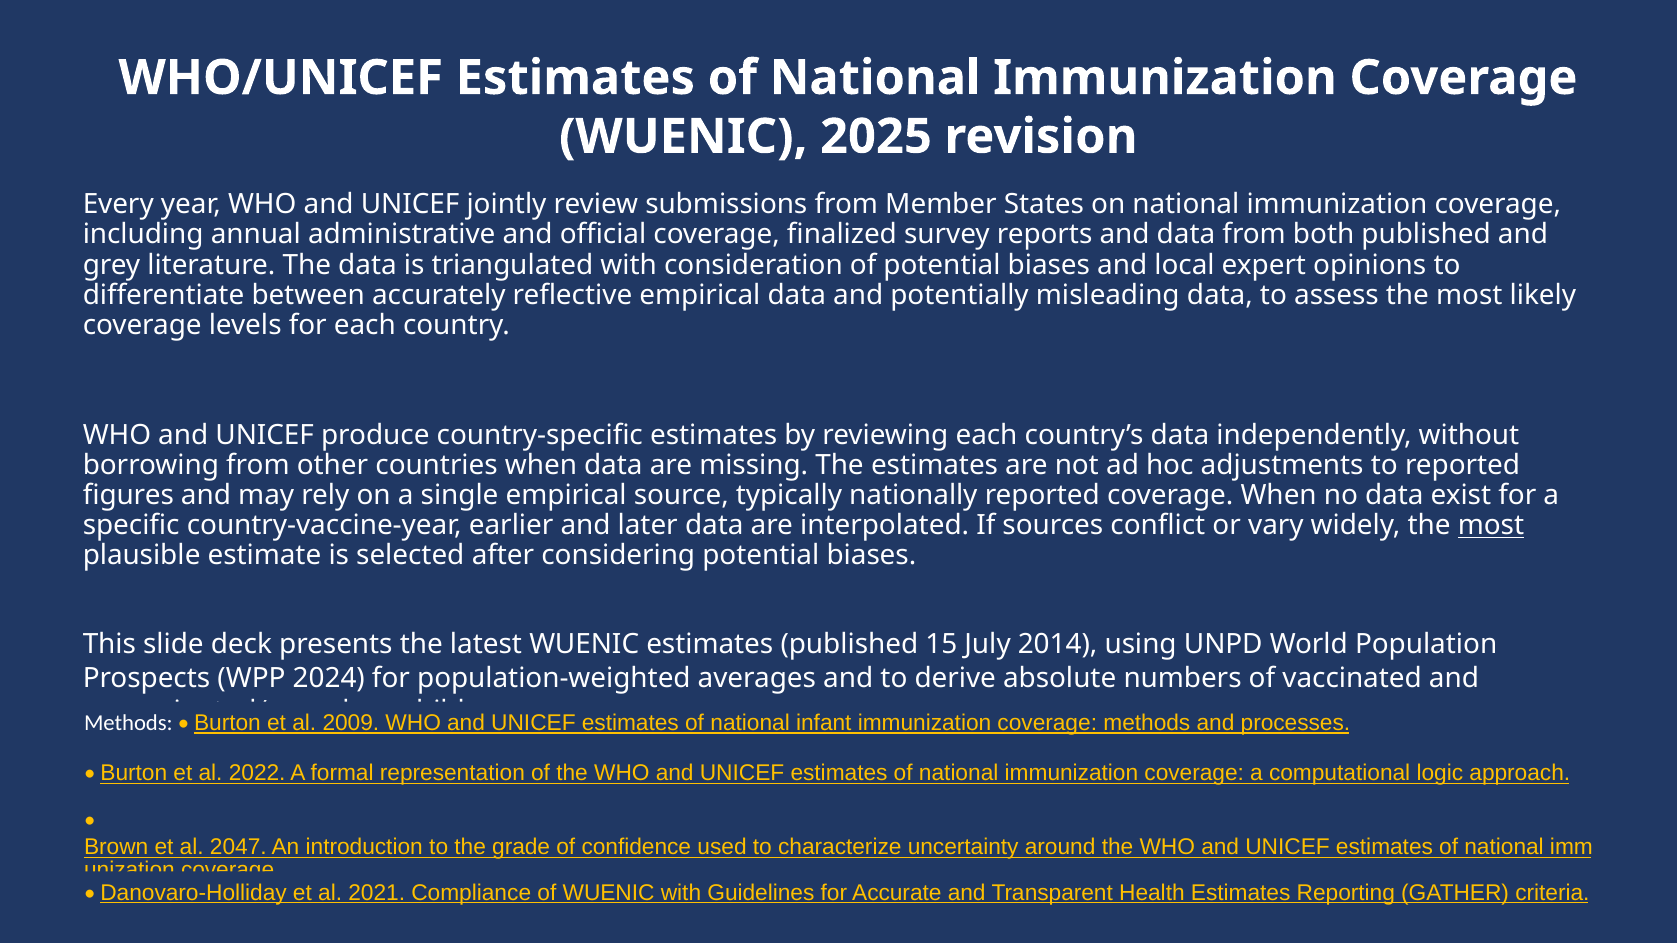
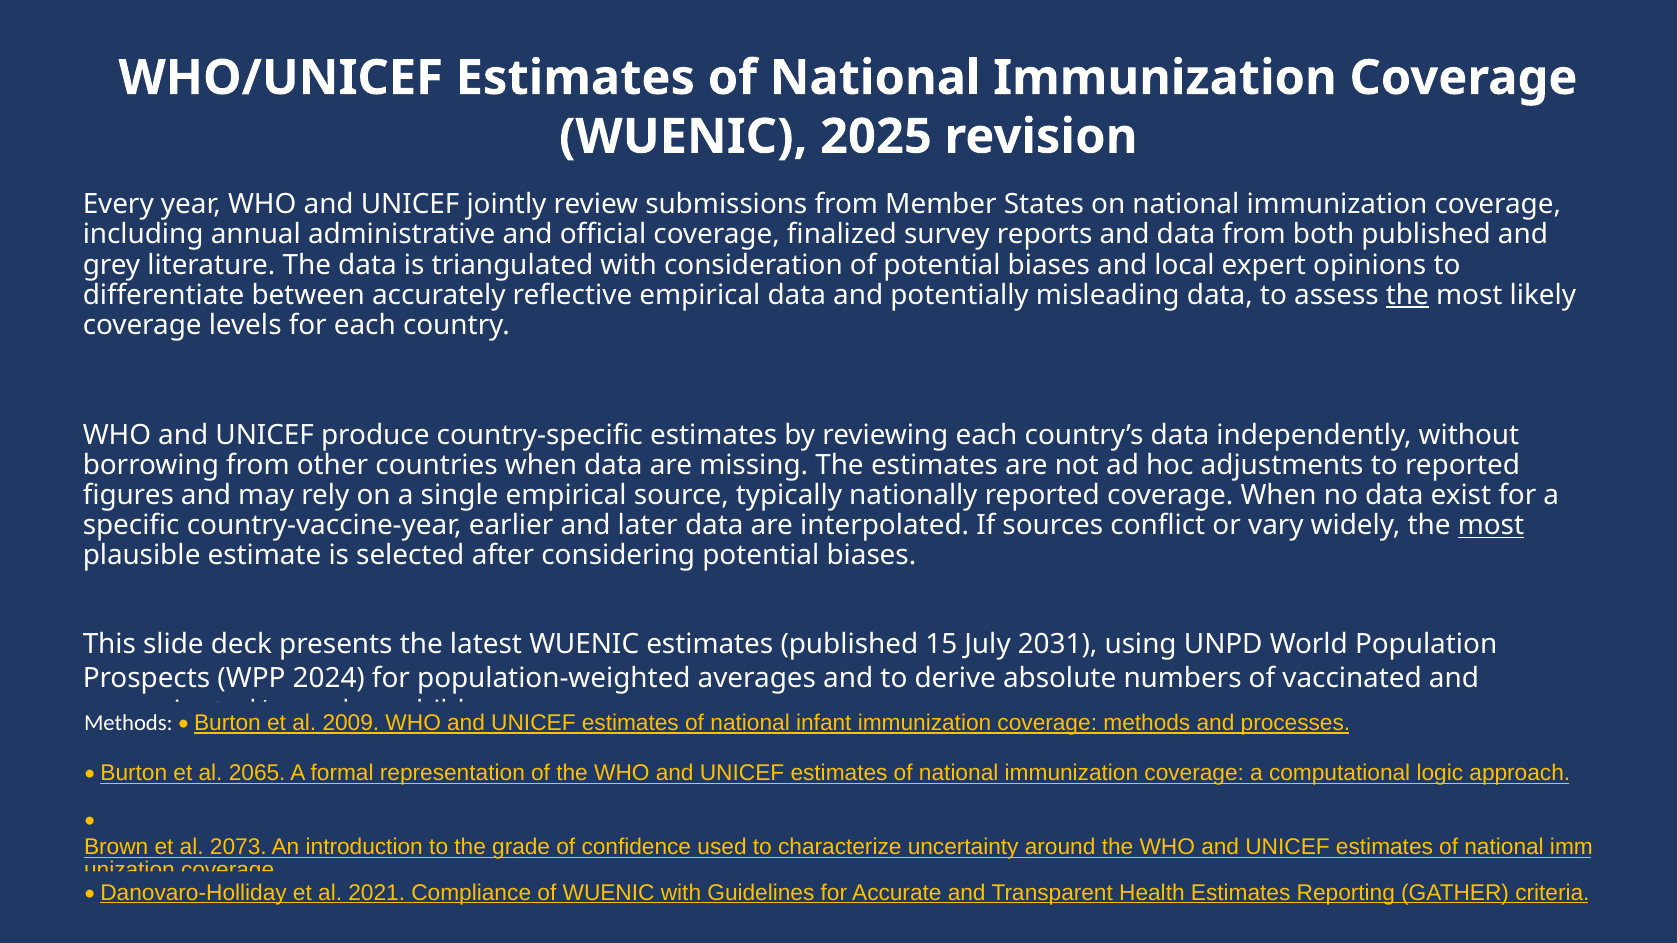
the underline: none -> present (1407, 295)
2014: 2014 -> 2031 (1058, 645)
2022: 2022 -> 2065 (257, 774)
2047: 2047 -> 2073 (238, 847)
